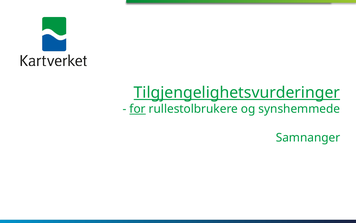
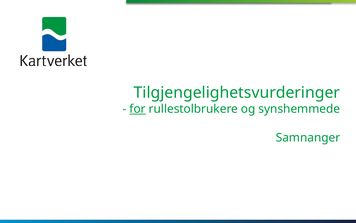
Tilgjengelighetsvurderinger underline: present -> none (237, 92)
